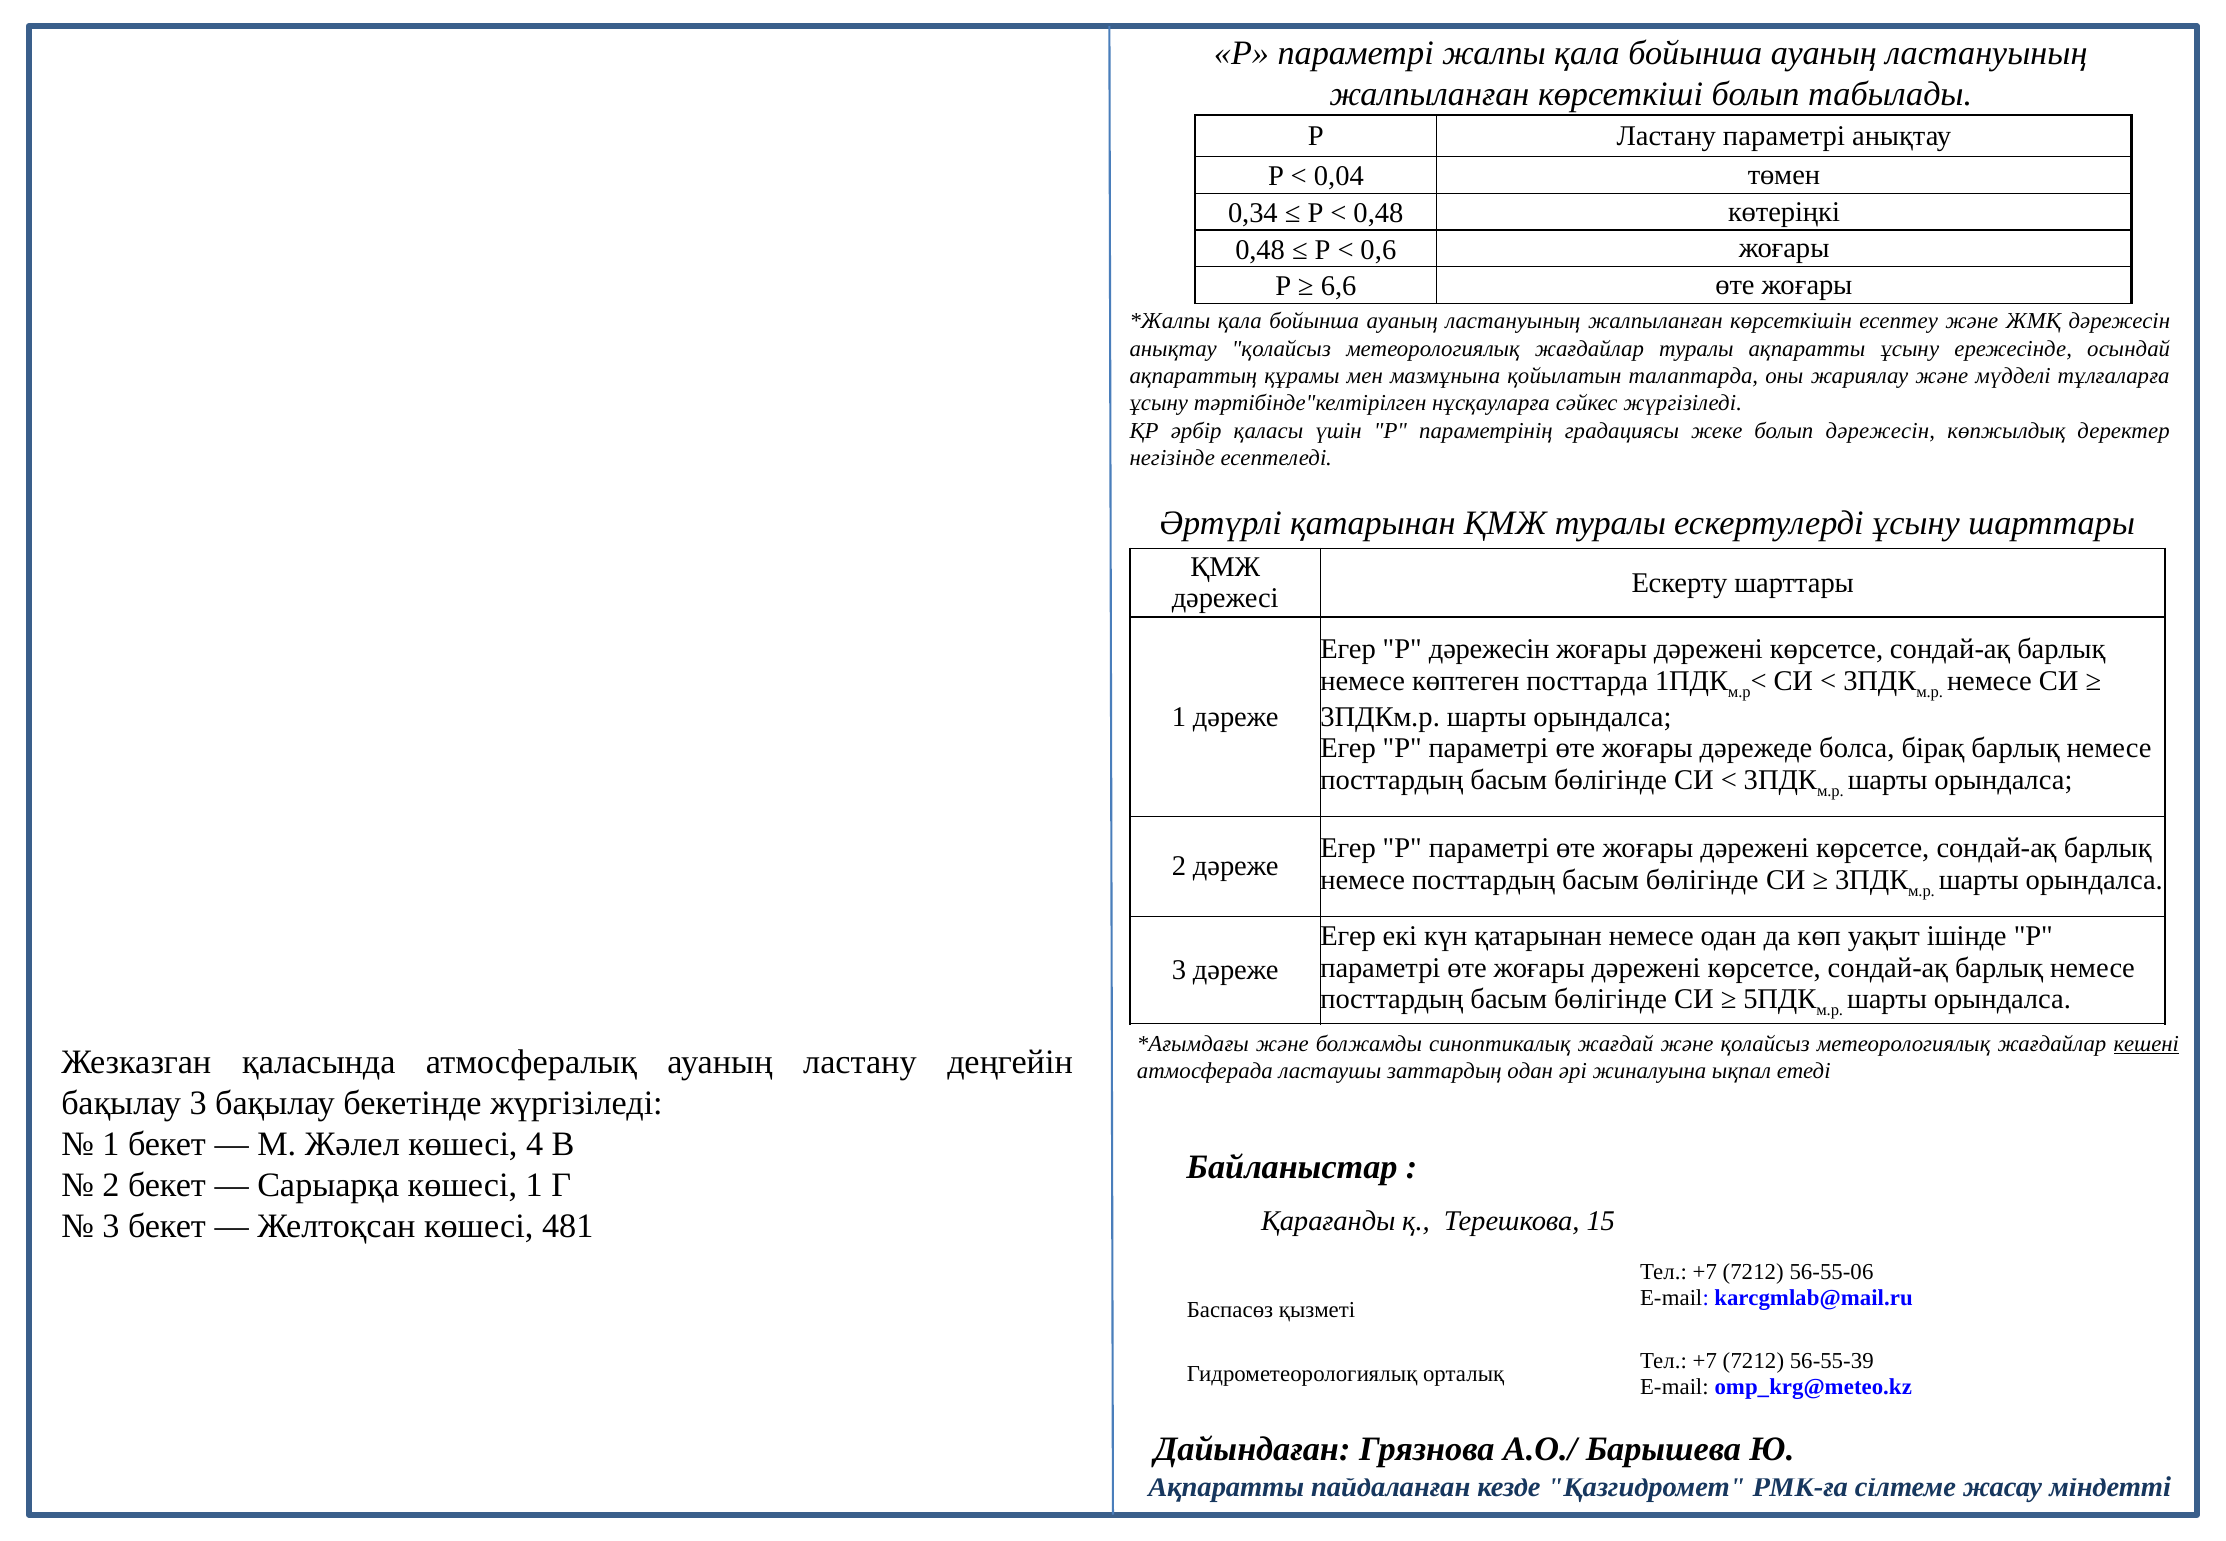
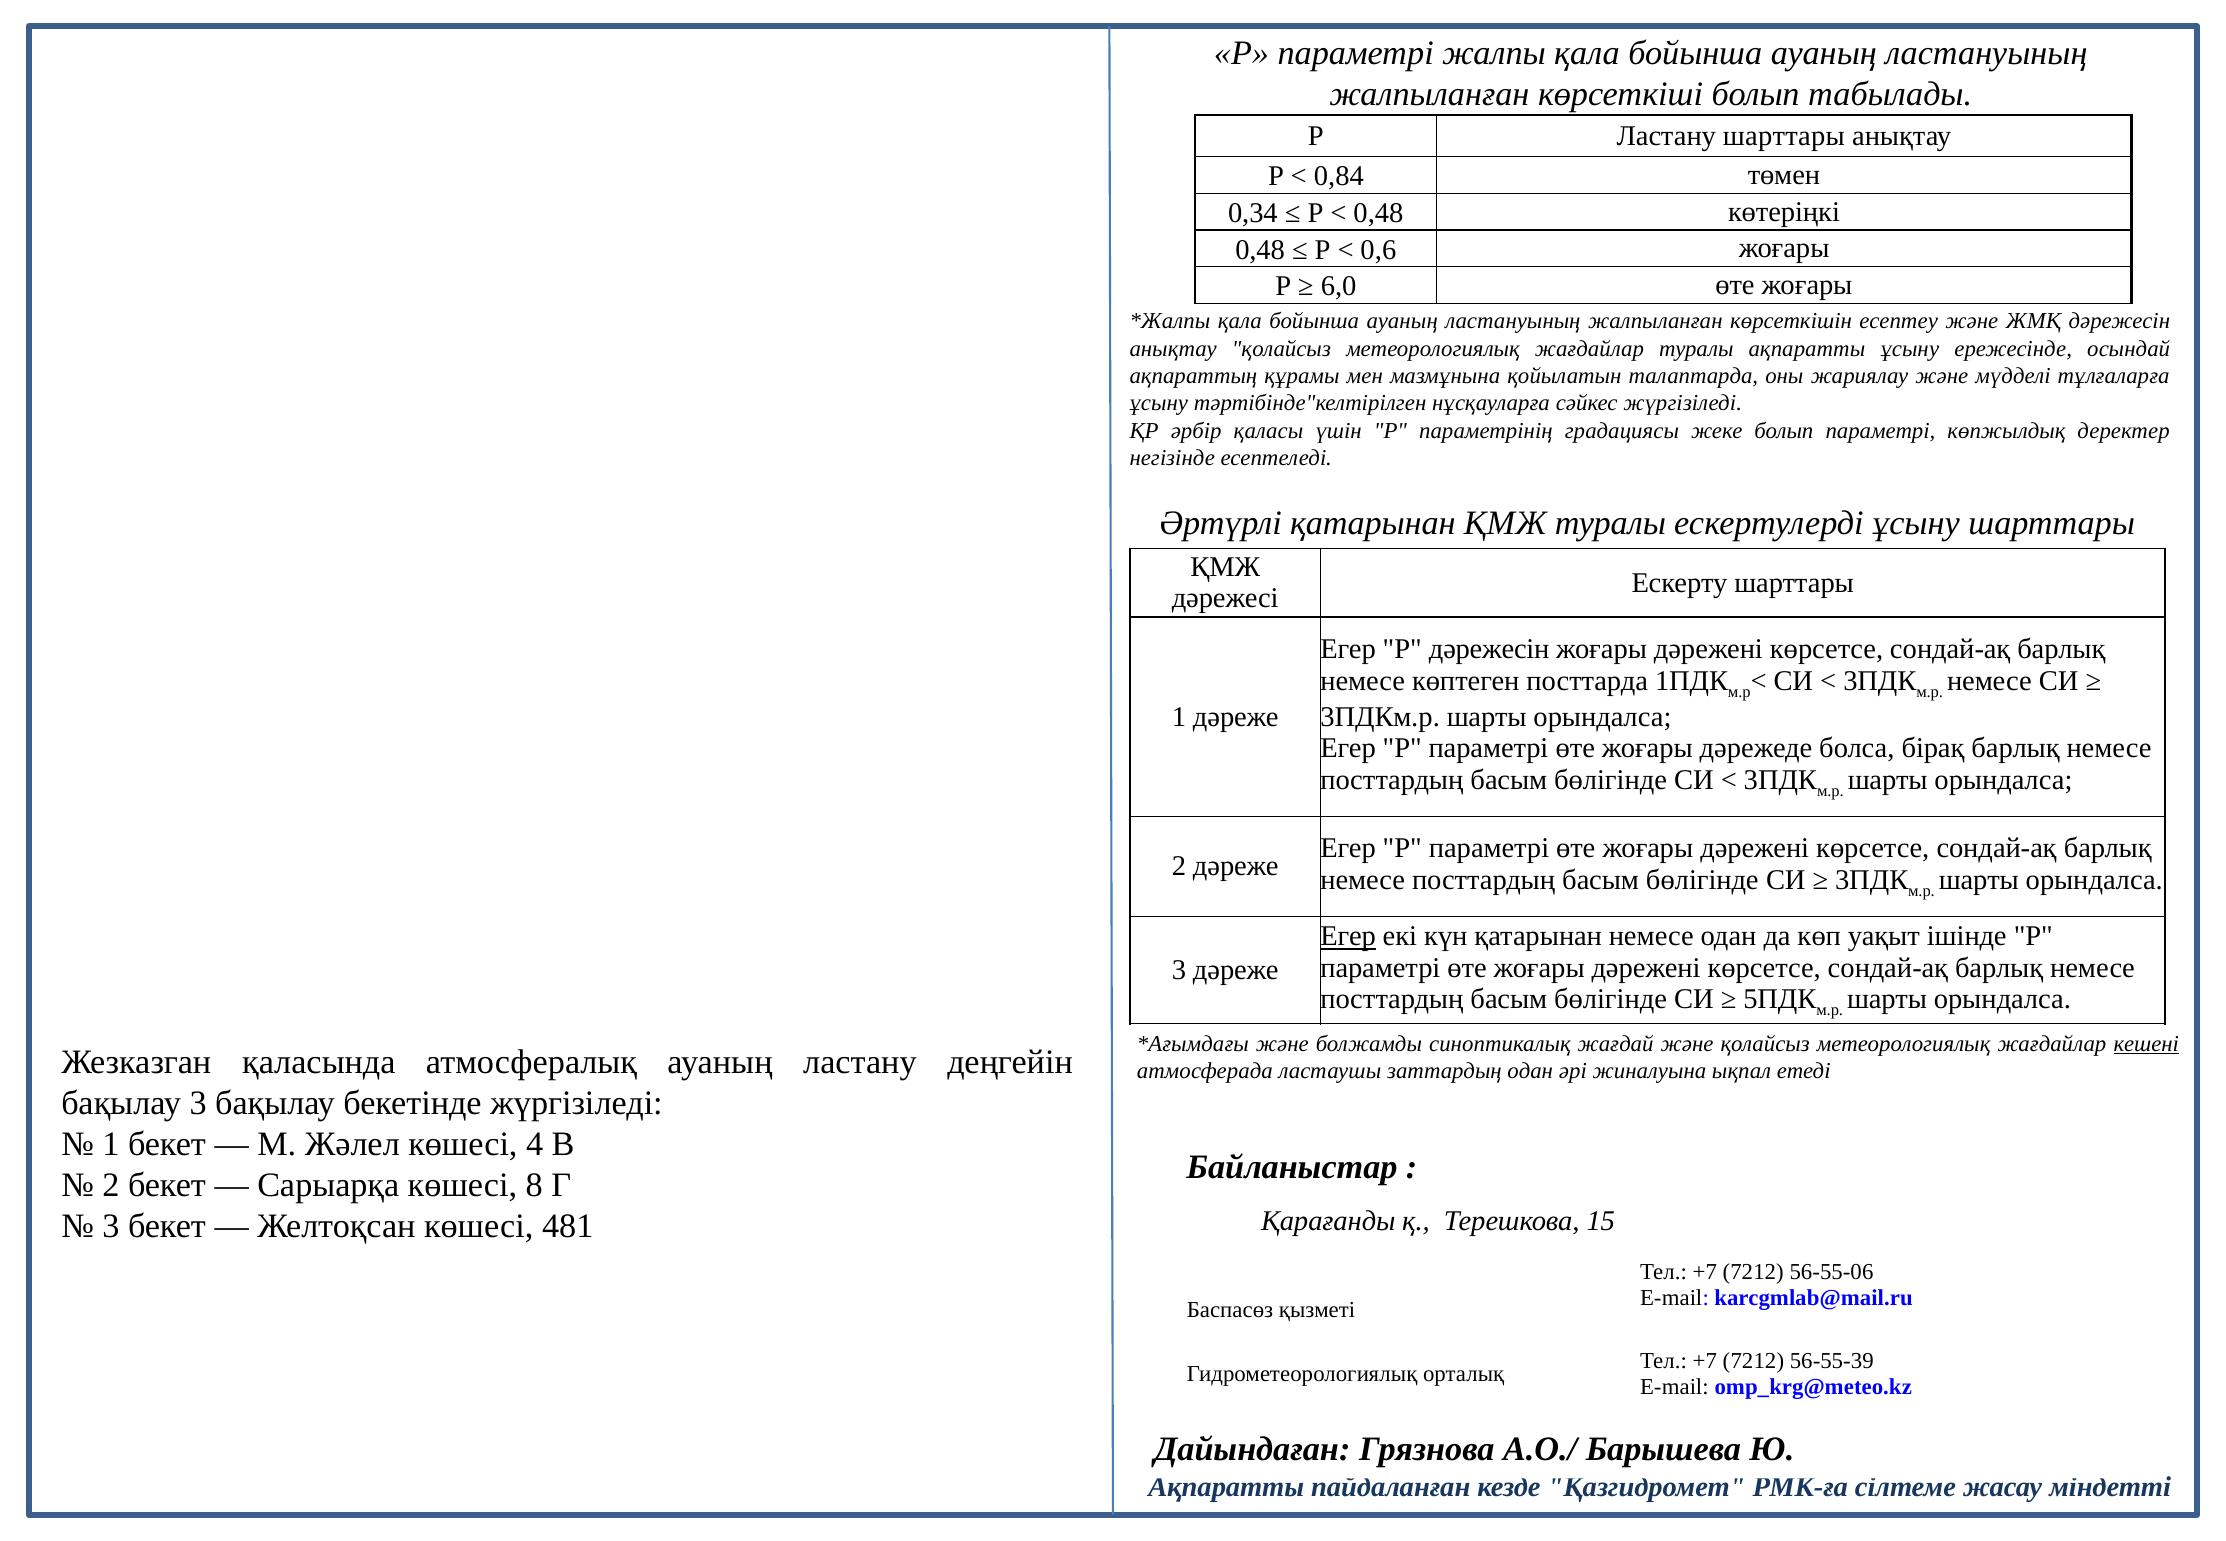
Ластану параметрі: параметрі -> шарттары (1784, 136)
0,04: 0,04 -> 0,84 (1339, 176)
6,6: 6,6 -> 6,0 (1339, 286)
болып дәрежесін: дәрежесін -> параметрі (1880, 431)
Егер underline: none -> present (1348, 936)
көшесі 1: 1 -> 8 (534, 1186)
